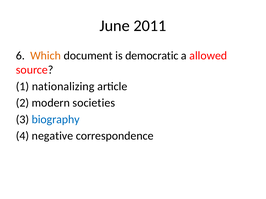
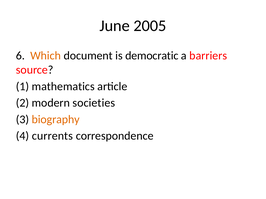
2011: 2011 -> 2005 (150, 26)
allowed: allowed -> barriers (208, 56)
nationalizing: nationalizing -> mathematics (63, 87)
biography colour: blue -> orange (56, 120)
negative: negative -> currents (52, 136)
